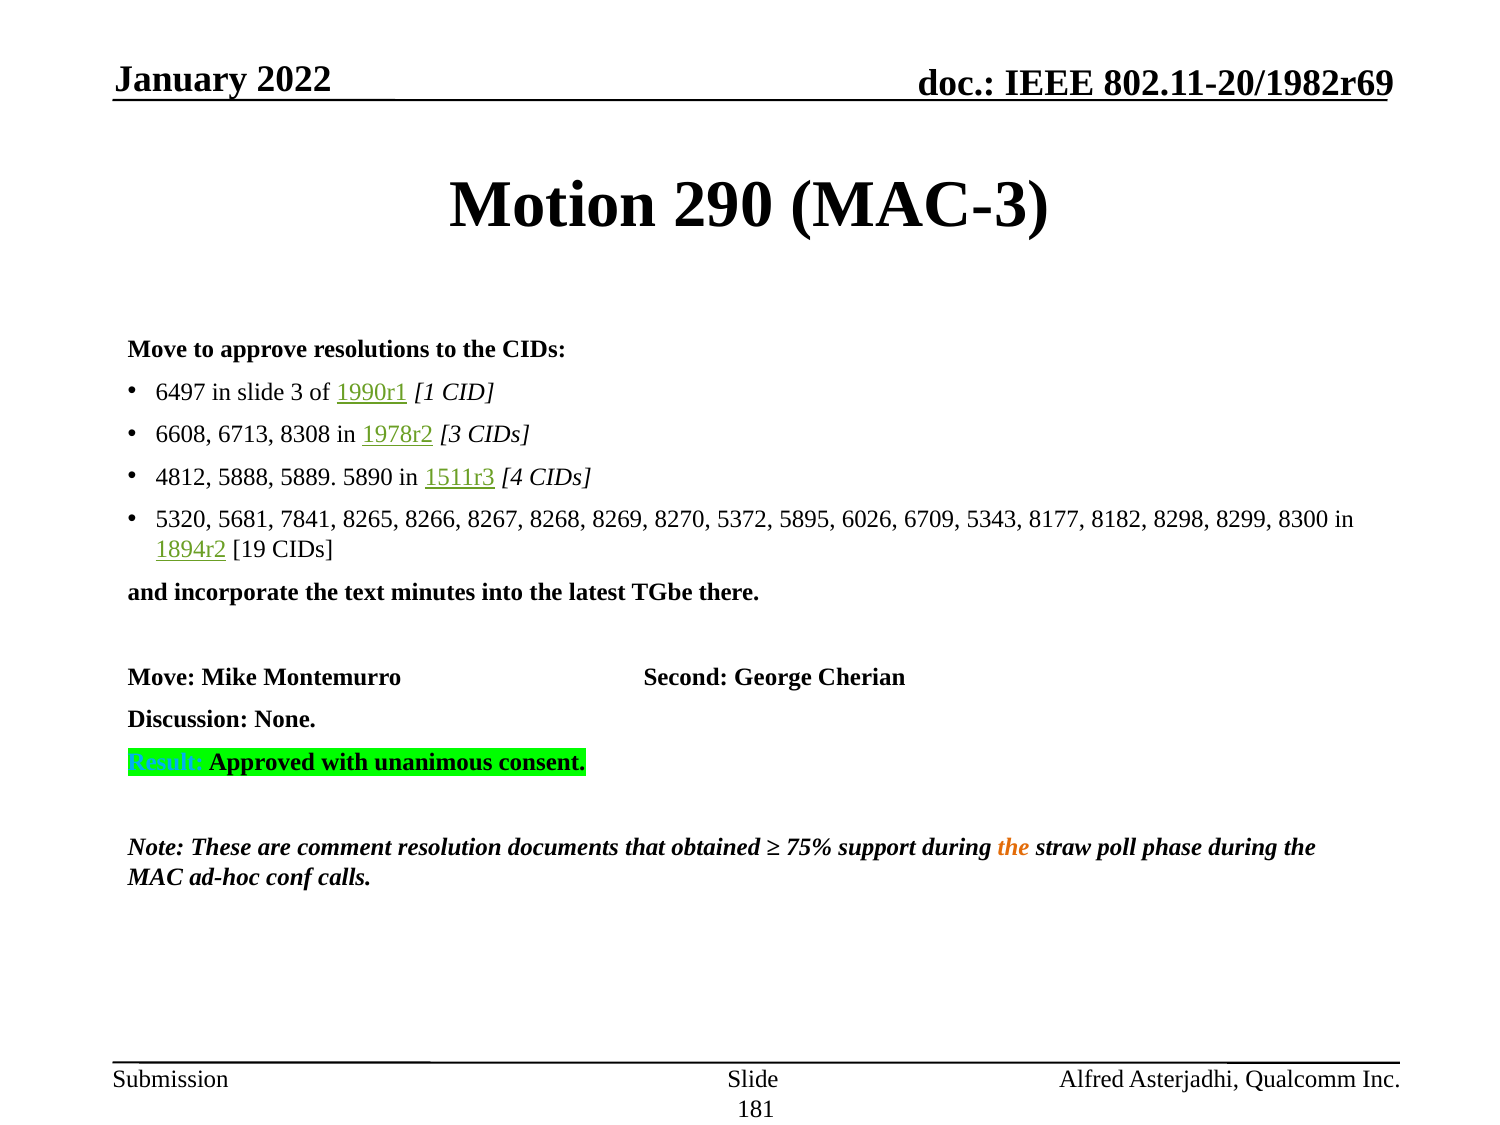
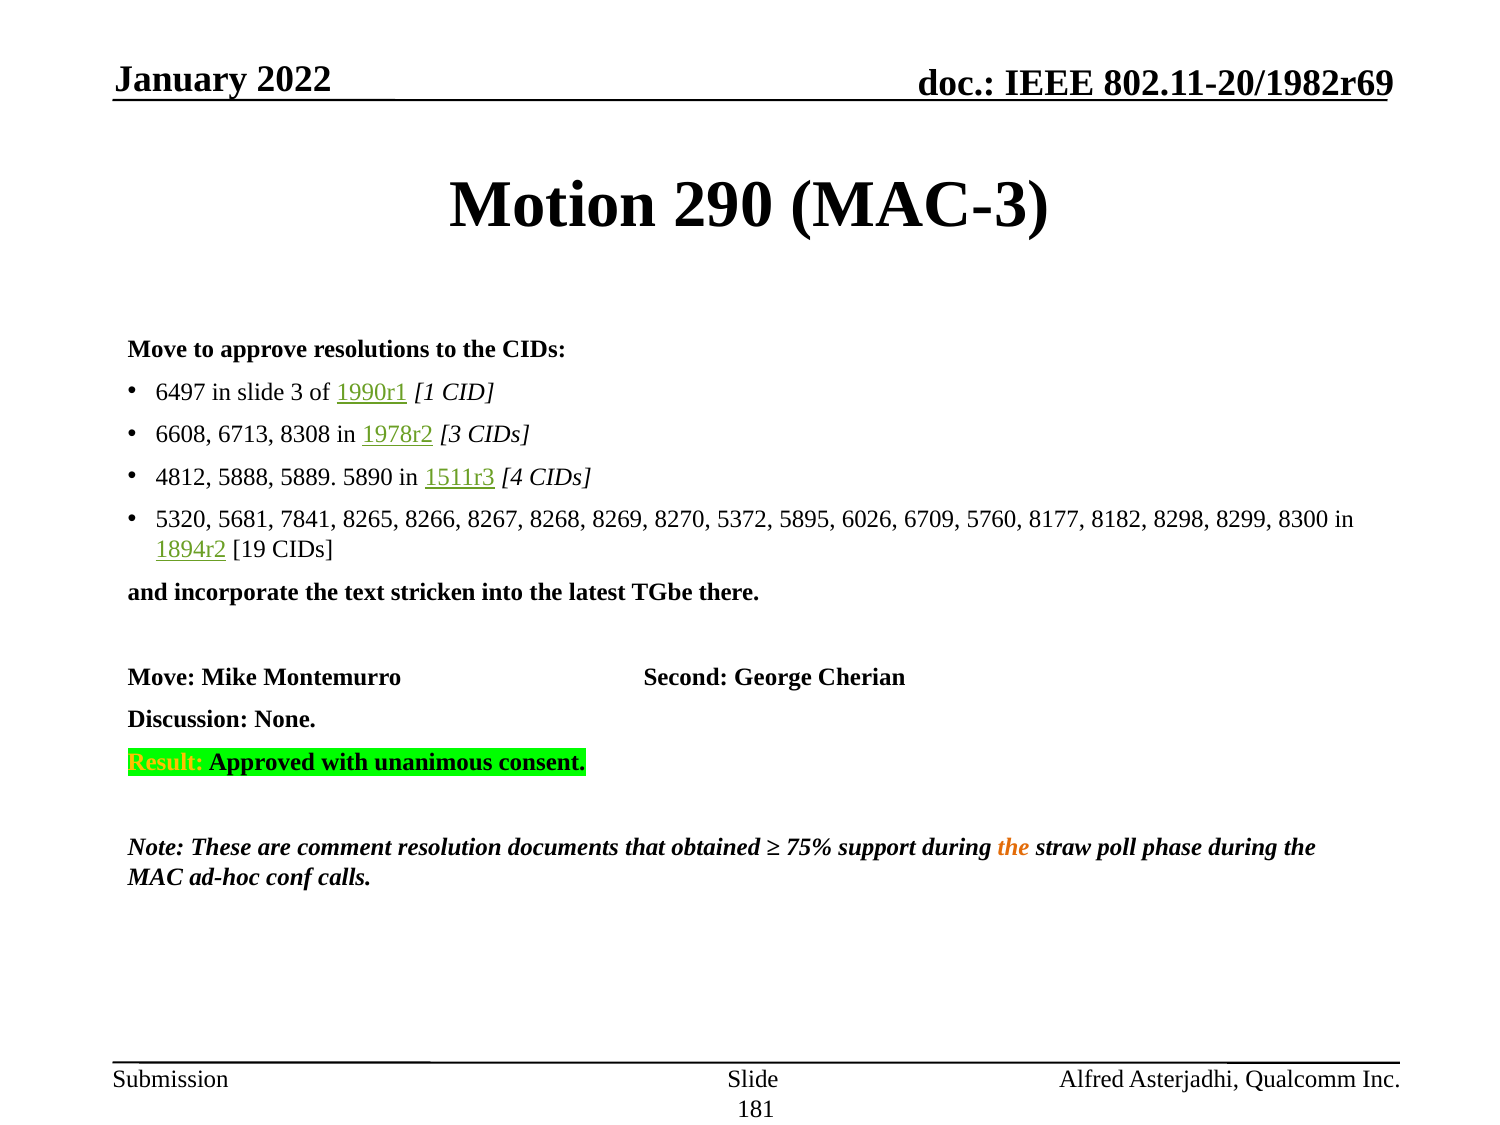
5343: 5343 -> 5760 (995, 519)
minutes: minutes -> stricken (433, 592)
Result colour: light blue -> yellow (166, 762)
